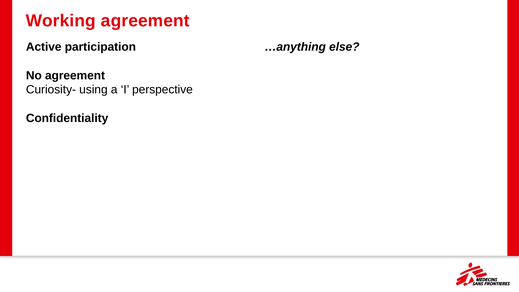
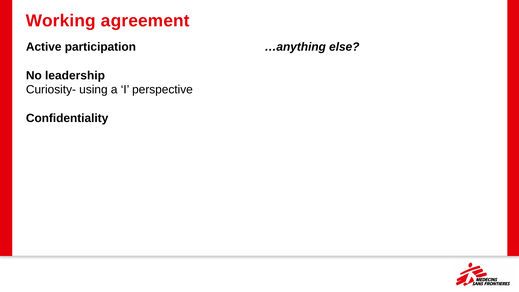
No agreement: agreement -> leadership (75, 75)
